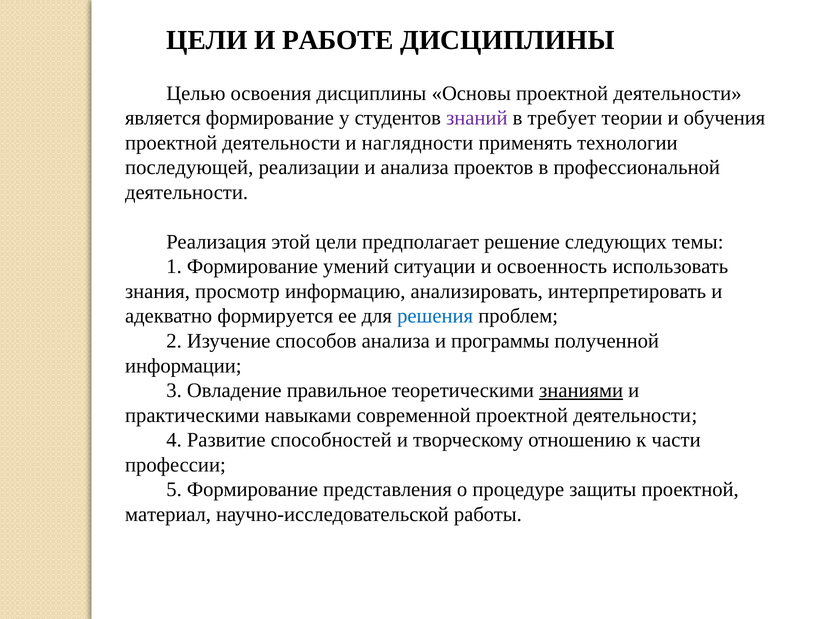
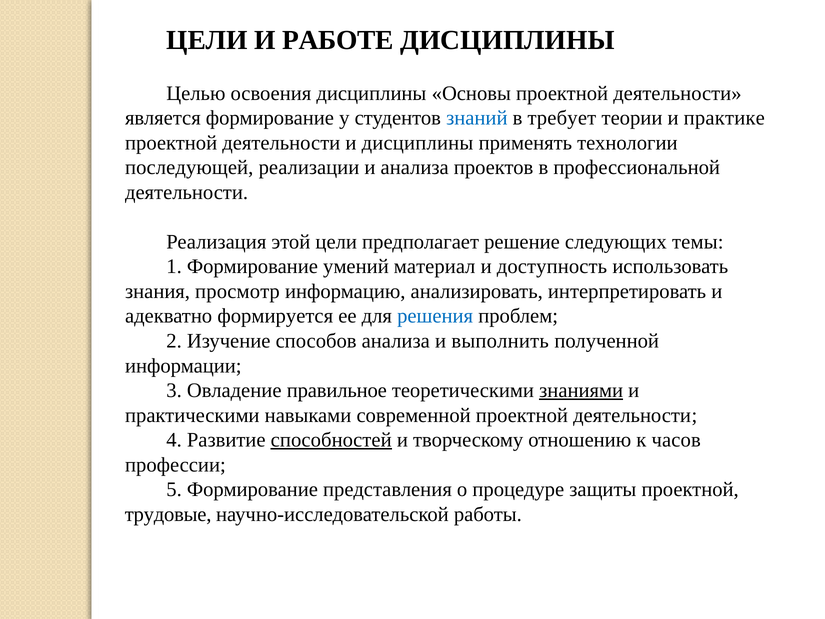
знаний colour: purple -> blue (477, 118)
обучения: обучения -> практике (724, 118)
и наглядности: наглядности -> дисциплины (417, 143)
ситуации: ситуации -> материал (435, 267)
освоенность: освоенность -> доступность (552, 267)
программы: программы -> выполнить (500, 341)
способностей underline: none -> present (331, 440)
части: части -> часов (676, 440)
материал: материал -> трудовые (168, 514)
